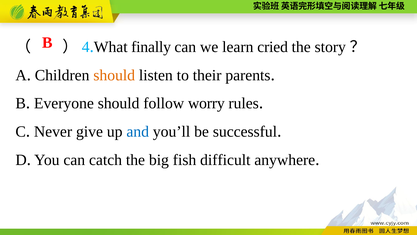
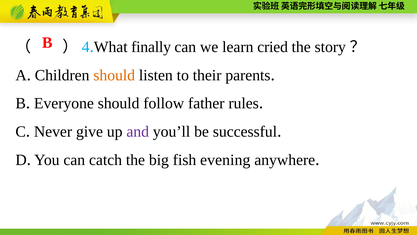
worry: worry -> father (206, 103)
and colour: blue -> purple (138, 131)
difficult: difficult -> evening (225, 160)
